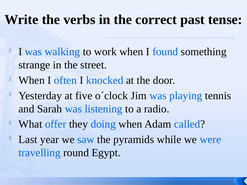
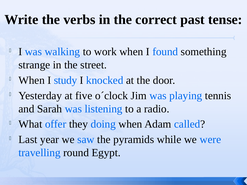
often: often -> study (65, 80)
